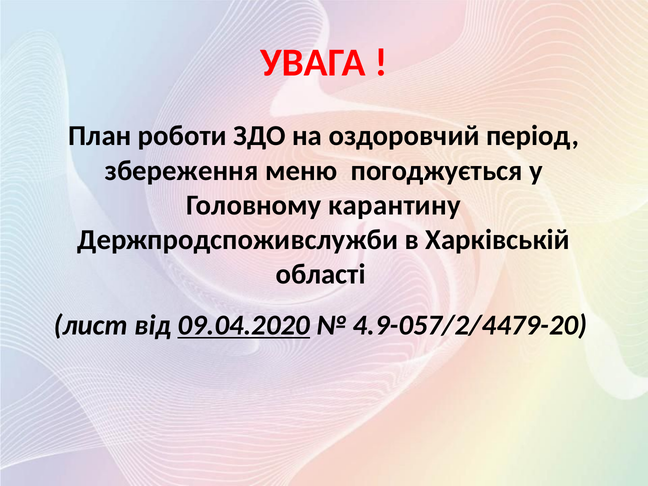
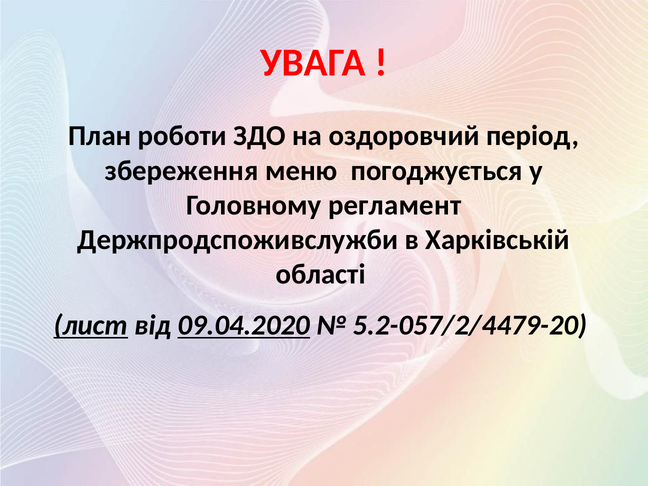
карантину: карантину -> регламент (395, 205)
лист underline: none -> present (91, 325)
4.9-057/2/4479-20: 4.9-057/2/4479-20 -> 5.2-057/2/4479-20 (470, 325)
